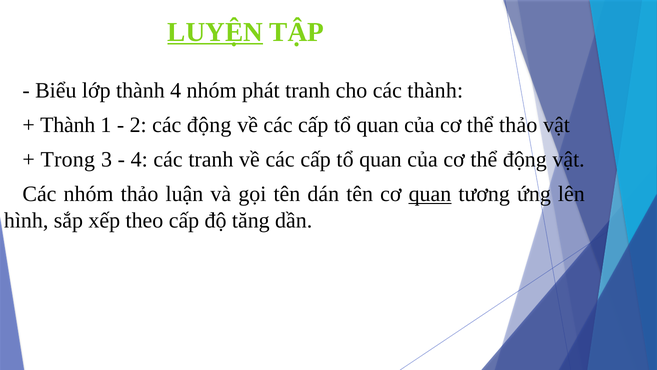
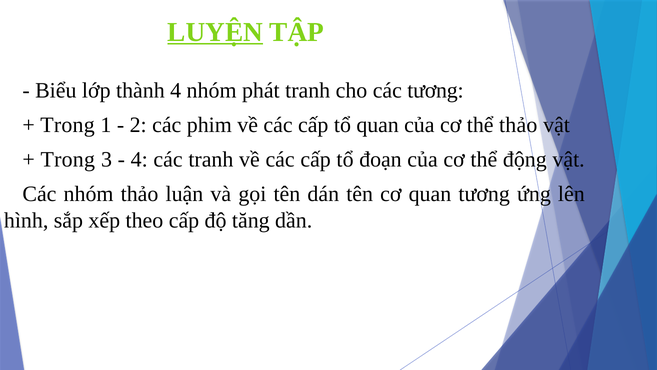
các thành: thành -> tương (435, 90)
Thành: Thành -> Trong (68, 125)
các động: động -> phim (209, 125)
quan: quan -> đoạn (380, 159)
quan underline: present -> none (430, 194)
